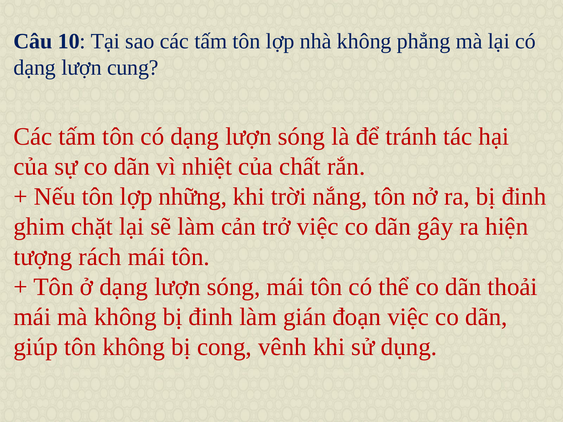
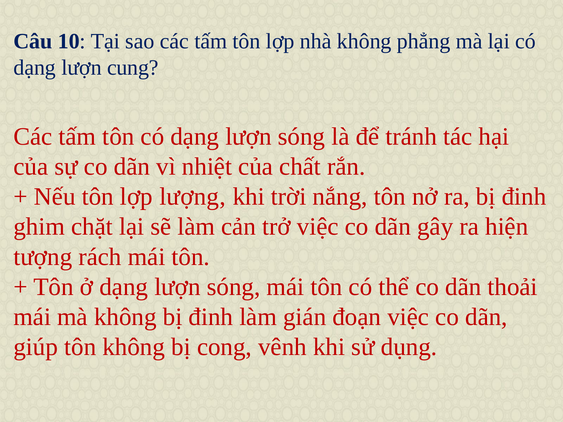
những: những -> lượng (193, 197)
